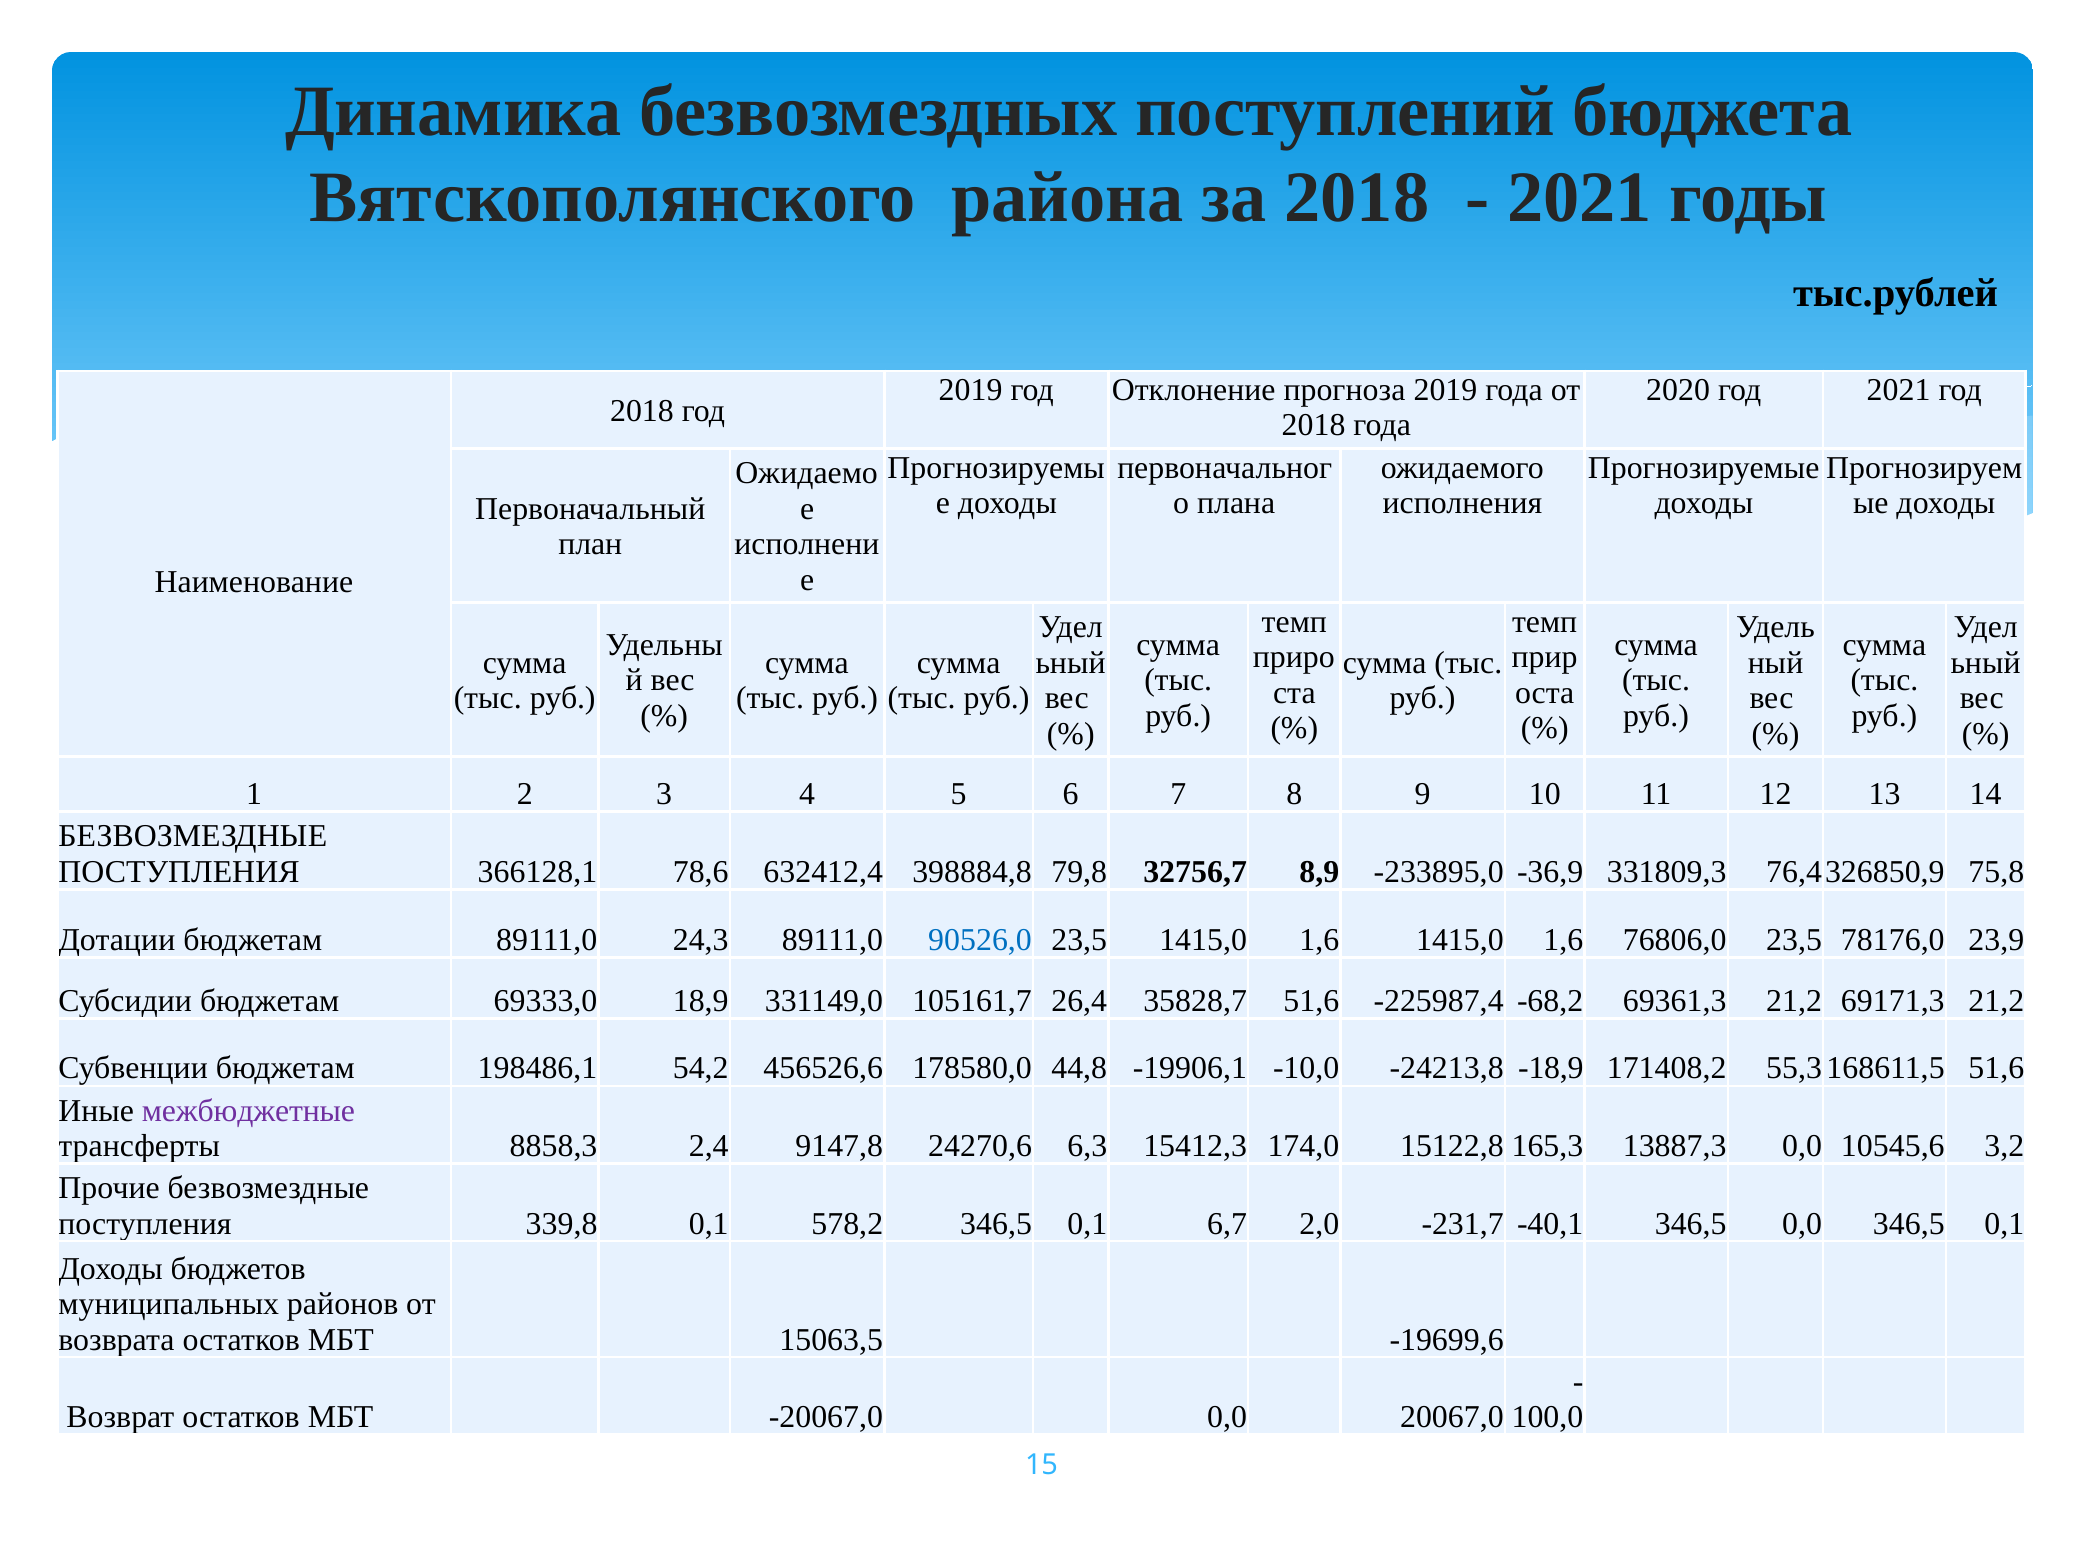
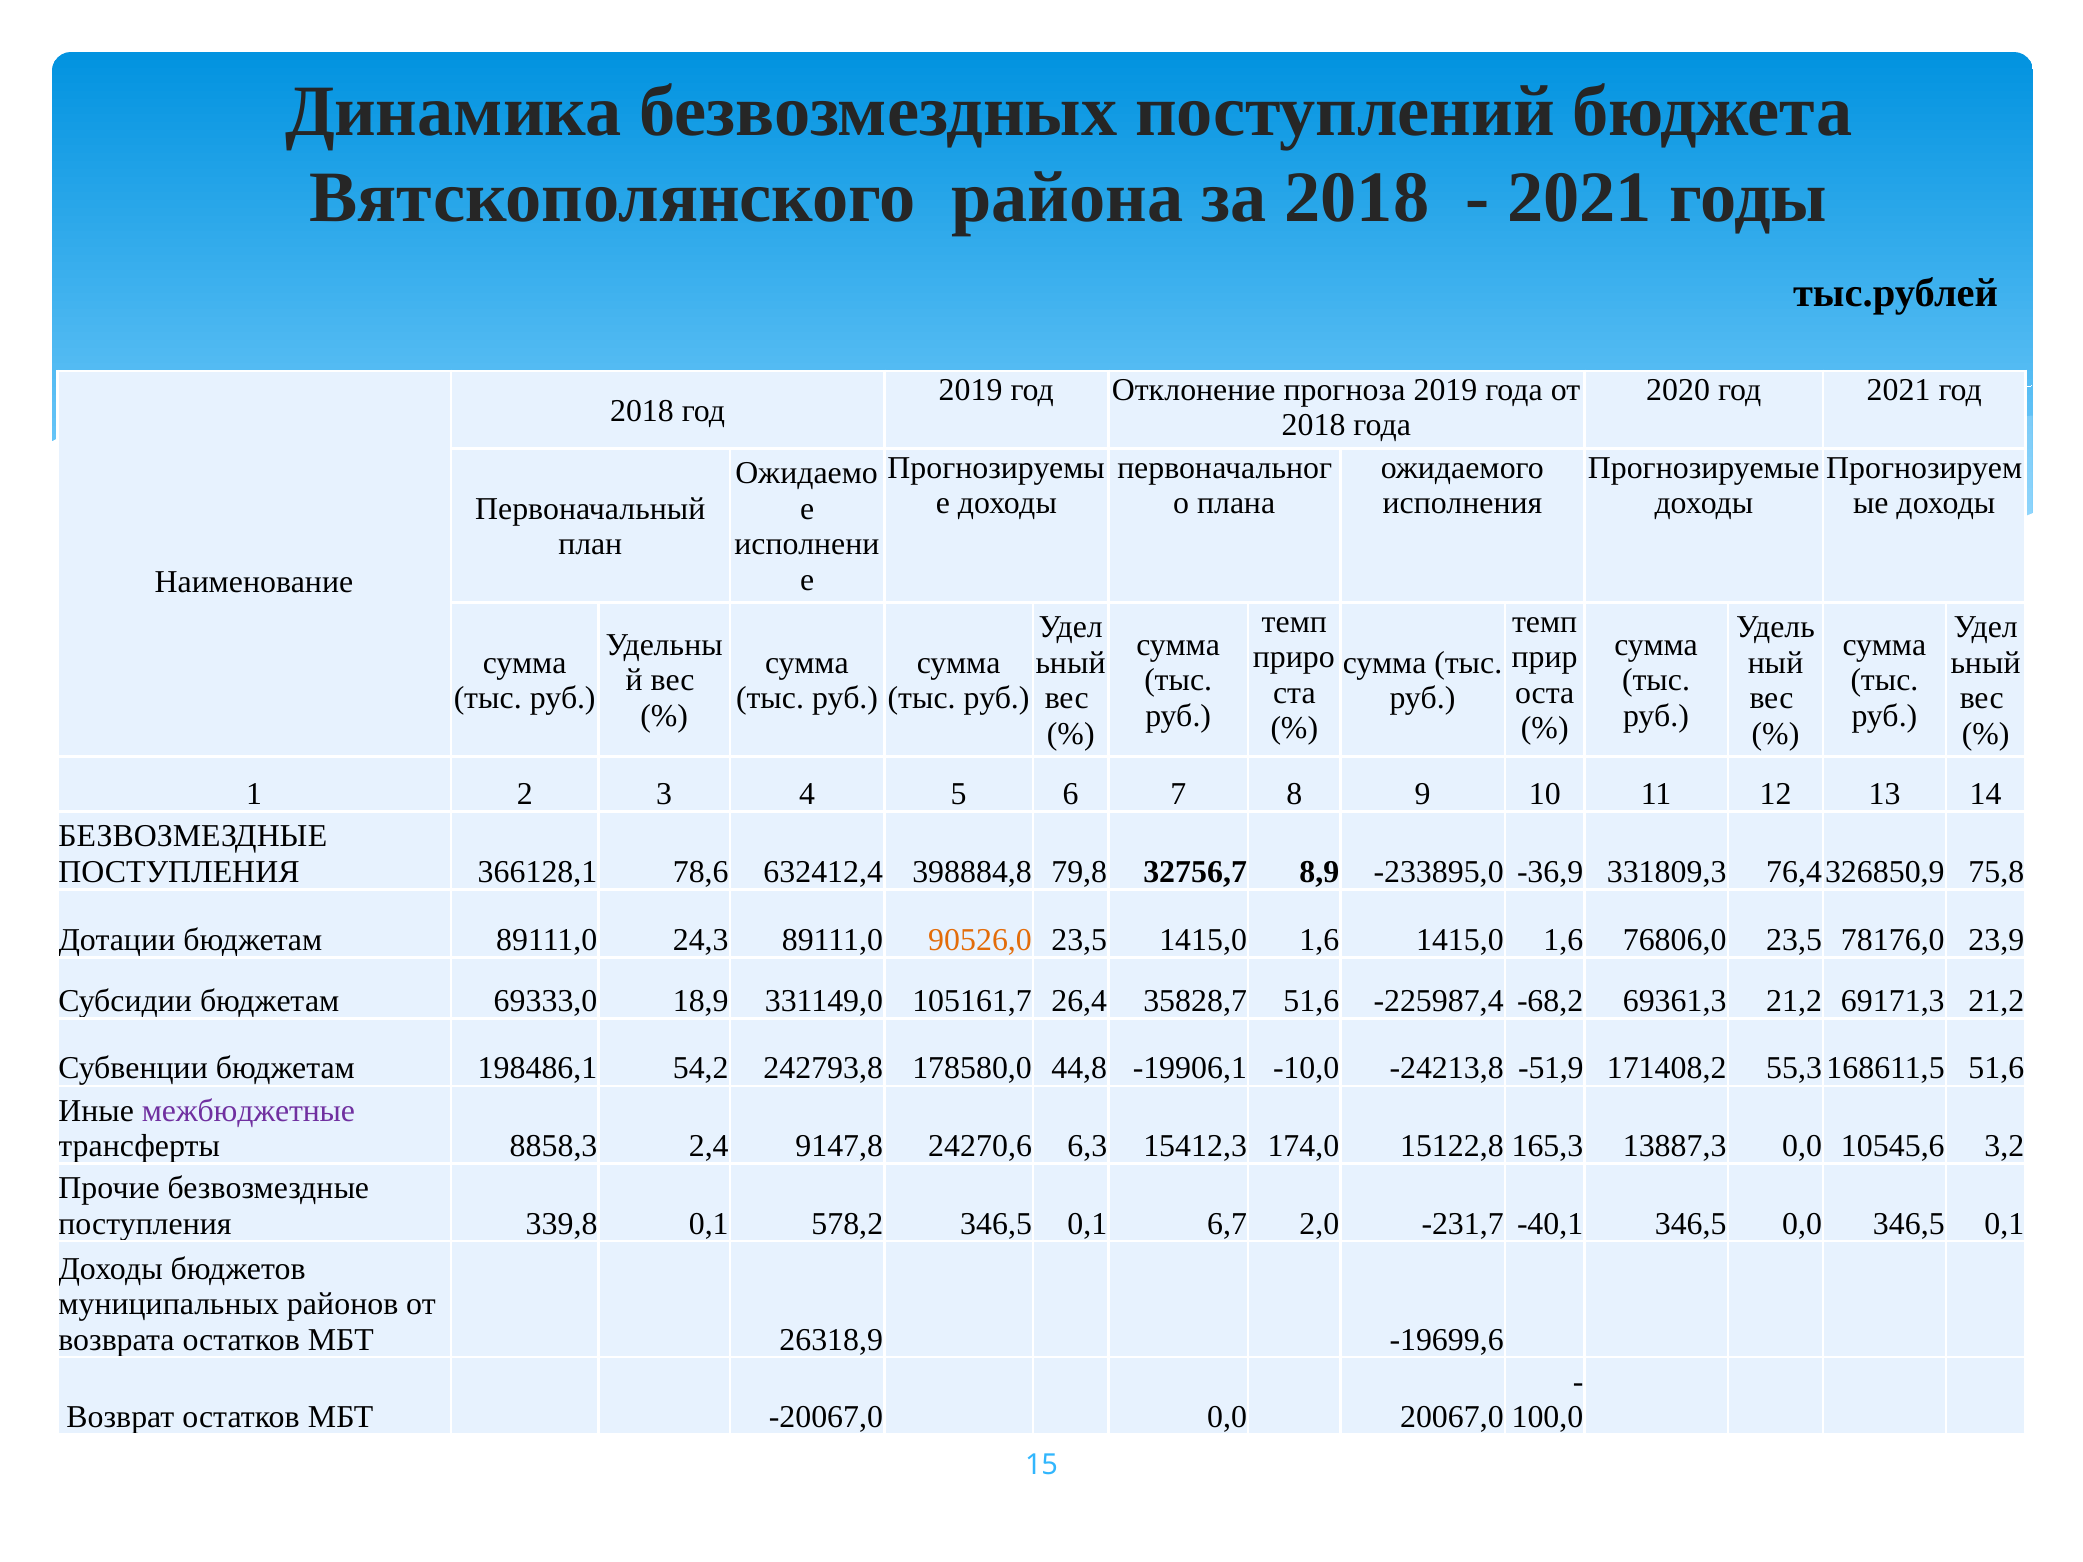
90526,0 colour: blue -> orange (980, 940)
456526,6: 456526,6 -> 242793,8 (823, 1069)
-18,9: -18,9 -> -51,9 (1551, 1069)
15063,5: 15063,5 -> 26318,9 (831, 1340)
